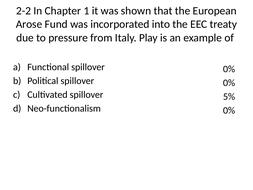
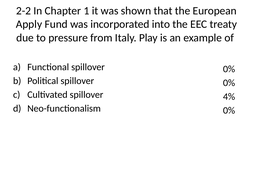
Arose: Arose -> Apply (29, 24)
5%: 5% -> 4% (229, 97)
